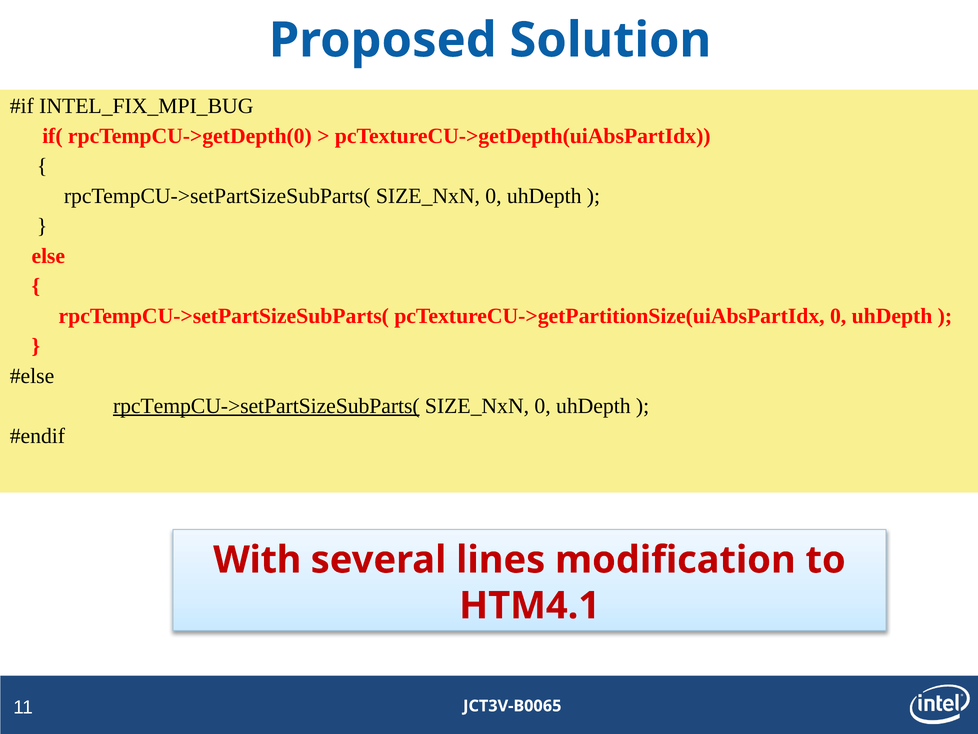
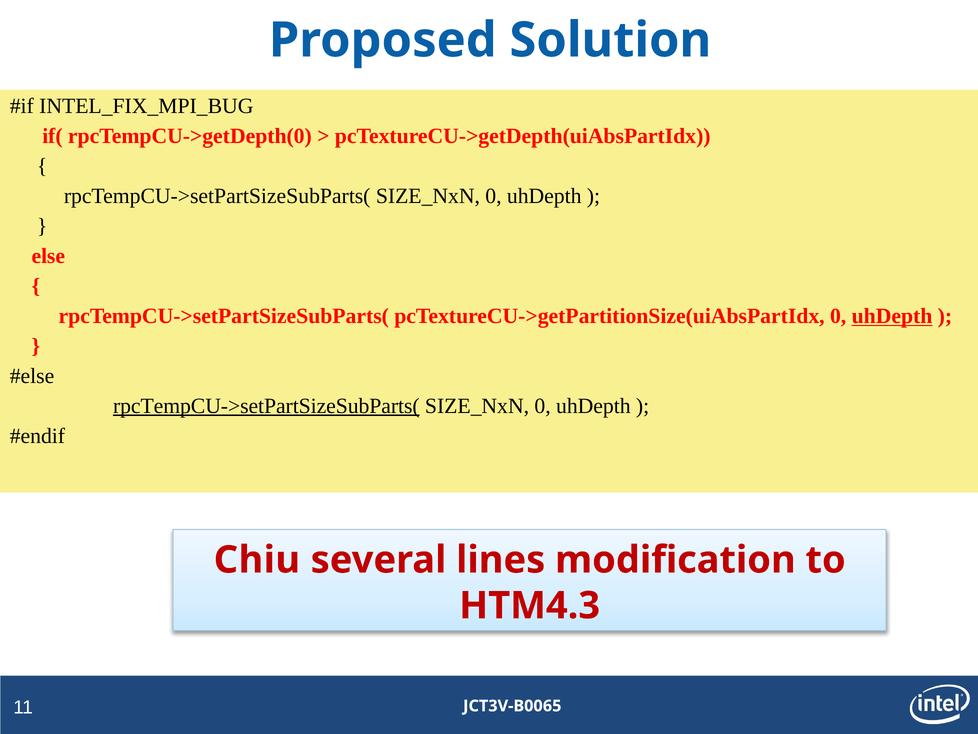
uhDepth underline: none -> present (892, 316)
With: With -> Chiu (257, 560)
HTM4.1: HTM4.1 -> HTM4.3 (530, 605)
